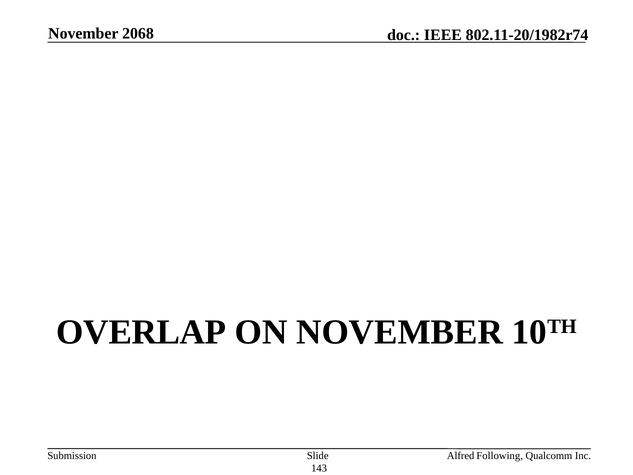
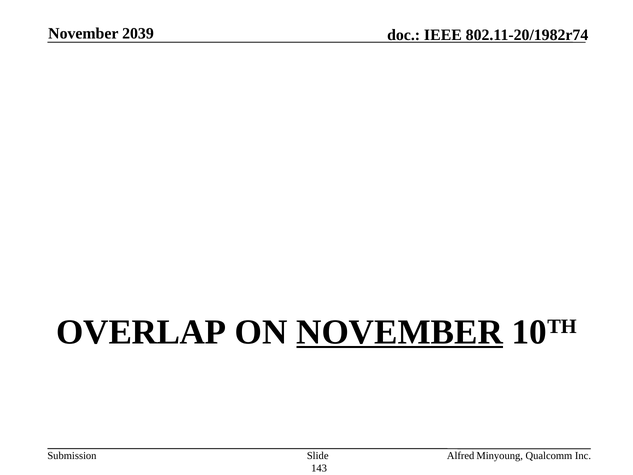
2068: 2068 -> 2039 (138, 34)
NOVEMBER underline: none -> present (400, 332)
Following: Following -> Minyoung (500, 455)
